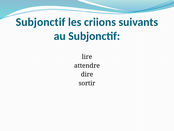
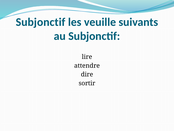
criions: criions -> veuille (100, 22)
